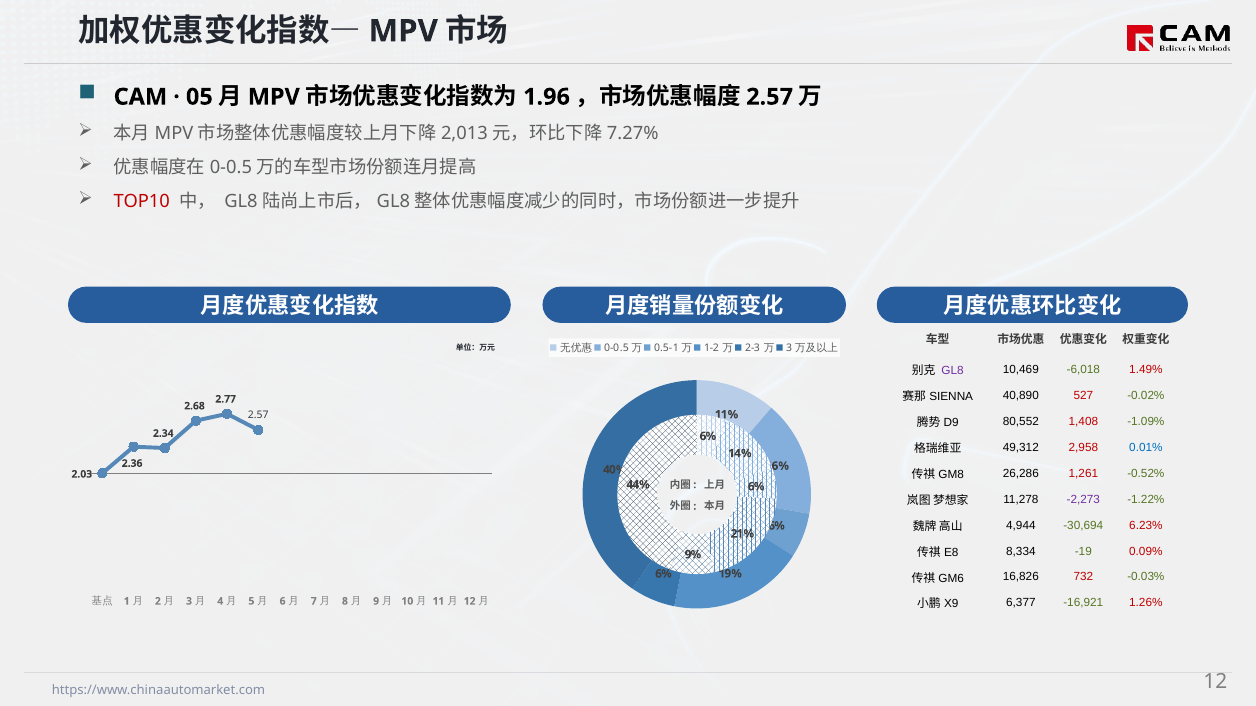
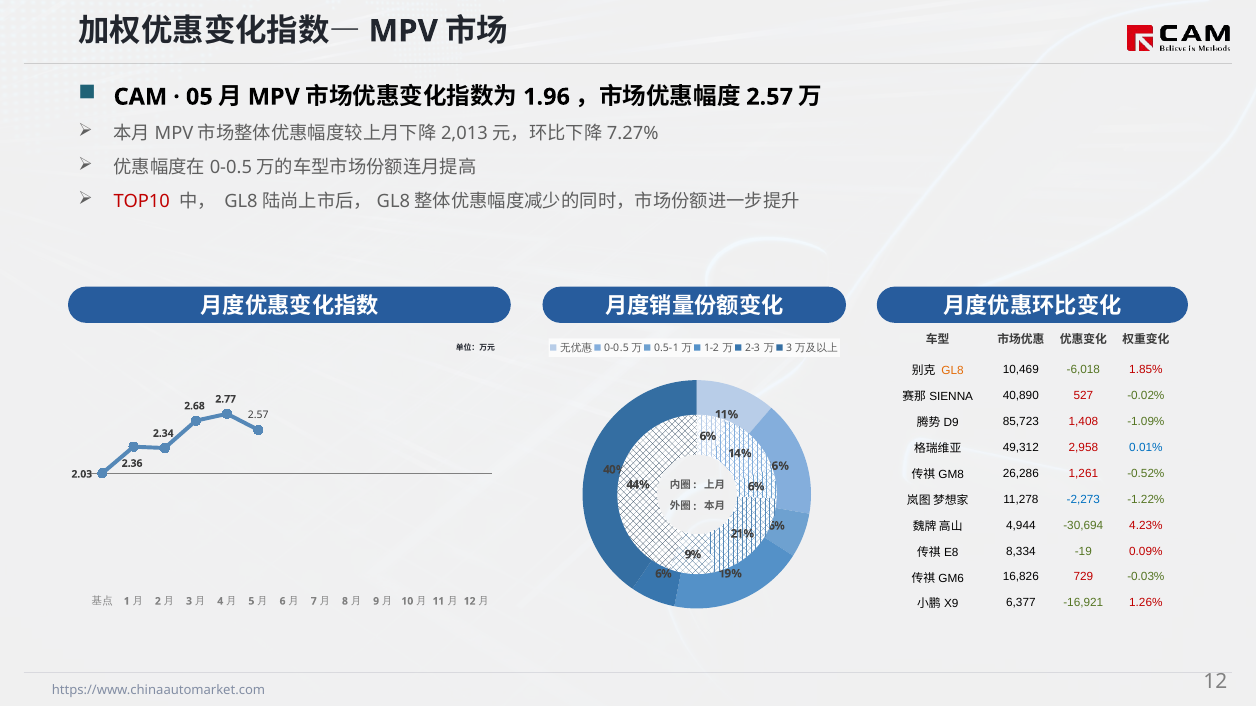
GL8 colour: purple -> orange (952, 371)
1.49%: 1.49% -> 1.85% (1146, 370)
80,552: 80,552 -> 85,723 (1021, 422)
-2,273 colour: purple -> blue (1083, 500)
6.23%: 6.23% -> 4.23% (1146, 526)
732: 732 -> 729 (1083, 578)
